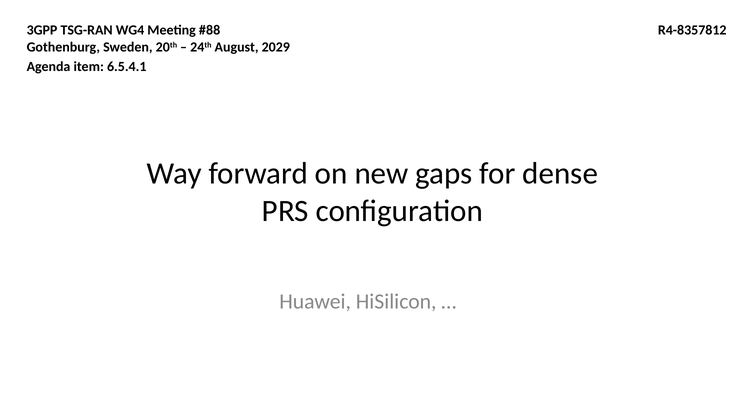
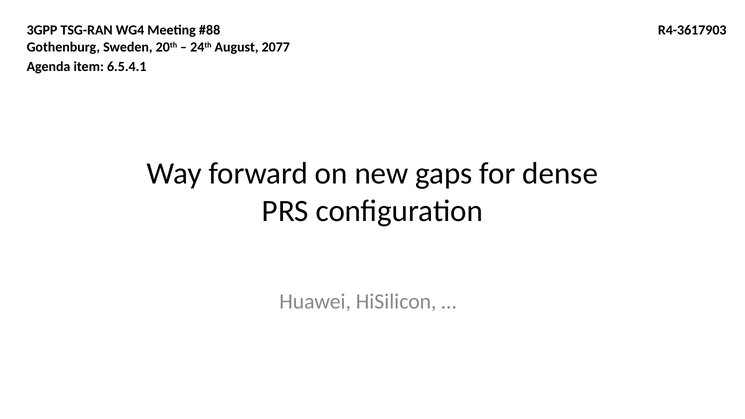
R4-8357812: R4-8357812 -> R4-3617903 (692, 30)
2029: 2029 -> 2077 (276, 47)
